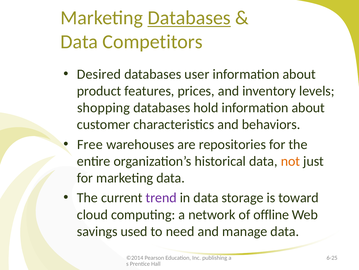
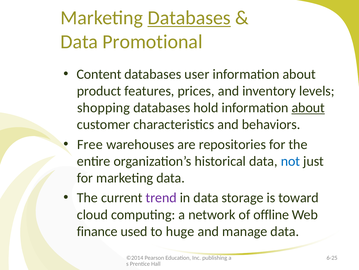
Competitors: Competitors -> Promotional (153, 42)
Desired: Desired -> Content (99, 74)
about underline: none -> present (308, 108)
not colour: orange -> blue (290, 161)
savings: savings -> finance (97, 231)
need: need -> huge (180, 231)
